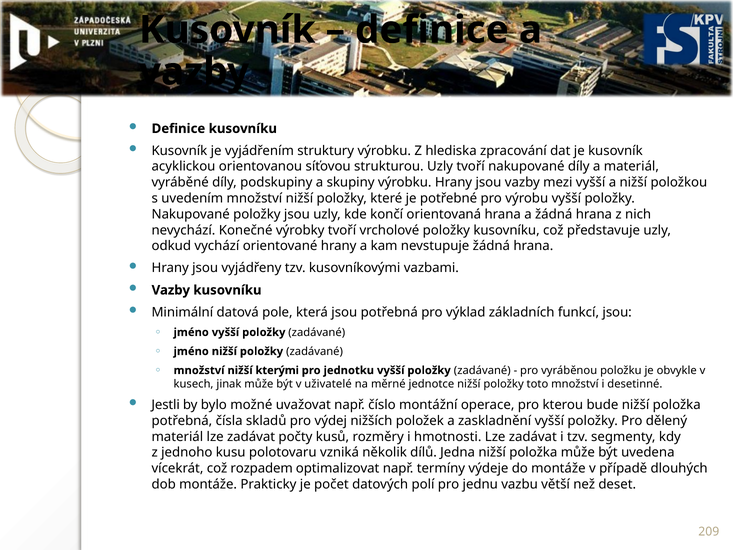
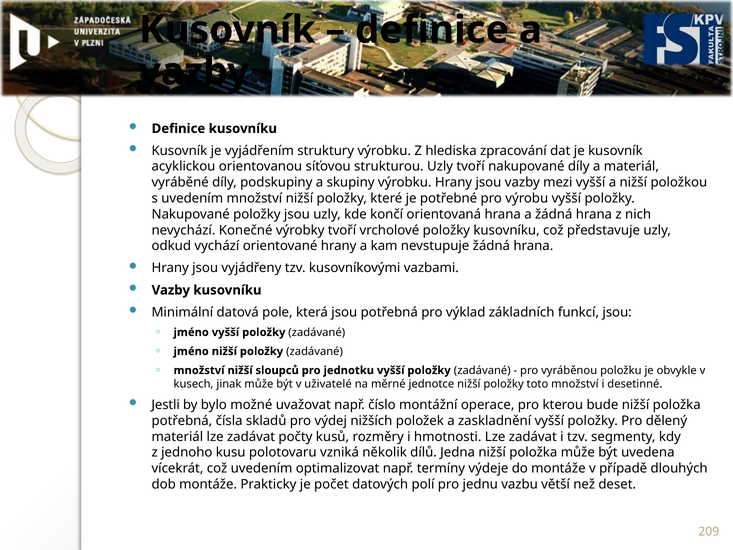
kterými: kterými -> sloupců (277, 370)
což rozpadem: rozpadem -> uvedením (262, 468)
